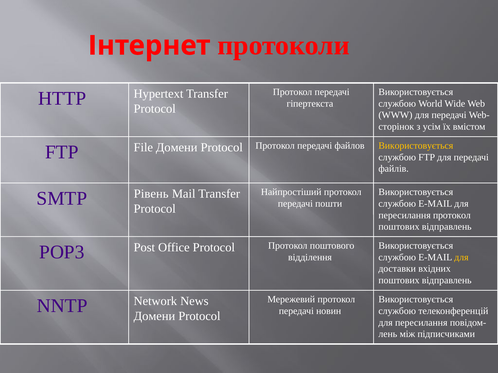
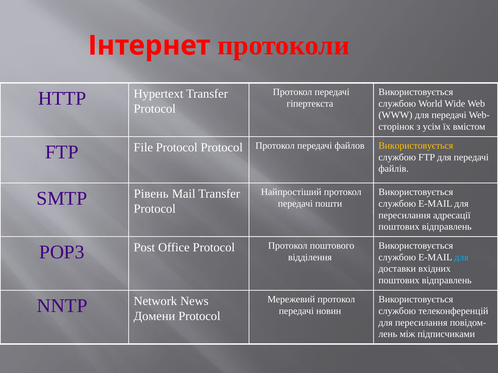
File Домени: Домени -> Protocol (177, 148)
пересилання протокол: протокол -> адресації (452, 215)
для colour: yellow -> light blue (461, 258)
